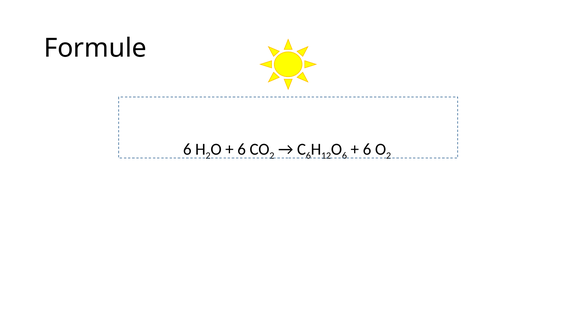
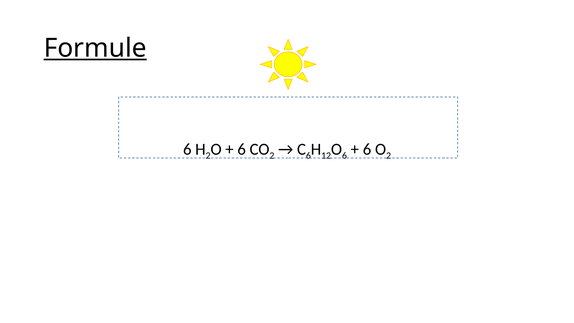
Formule underline: none -> present (95, 48)
